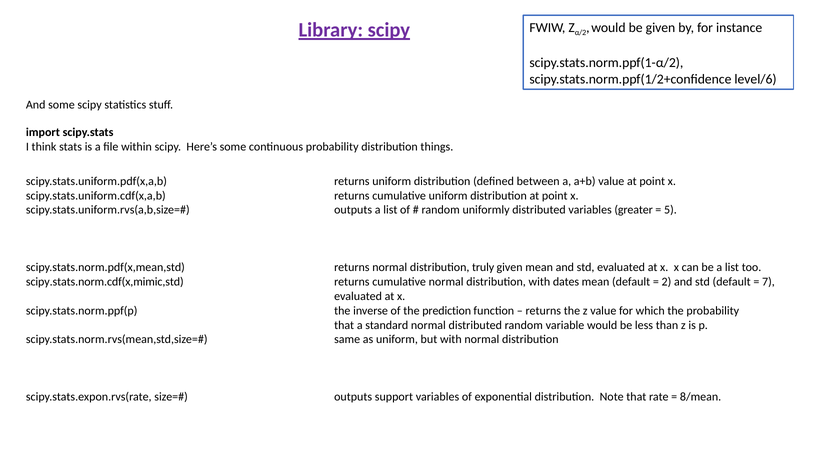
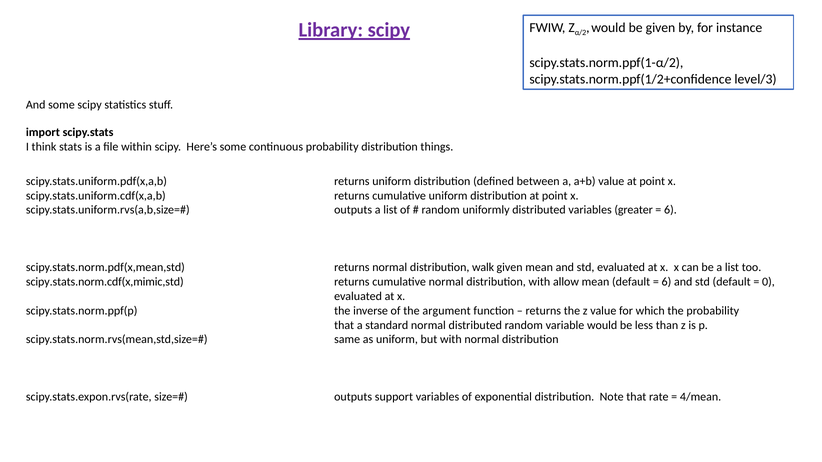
level/6: level/6 -> level/3 (756, 79)
5: 5 -> 6 (670, 210)
truly: truly -> walk (483, 268)
dates: dates -> allow (566, 282)
2: 2 -> 6 (666, 282)
7: 7 -> 0 (768, 282)
prediction: prediction -> argument (447, 311)
8/mean: 8/mean -> 4/mean (701, 397)
